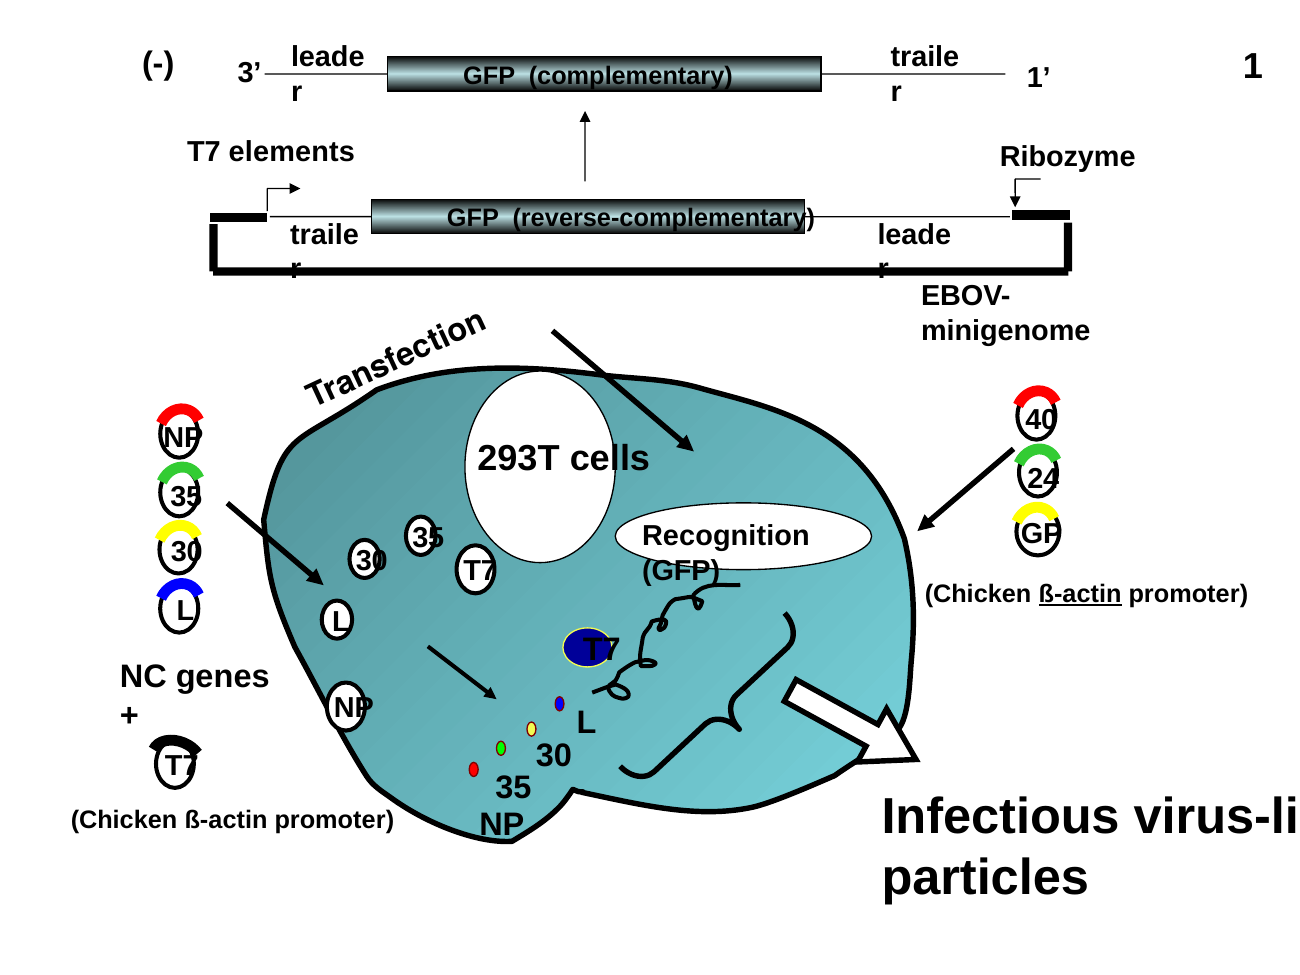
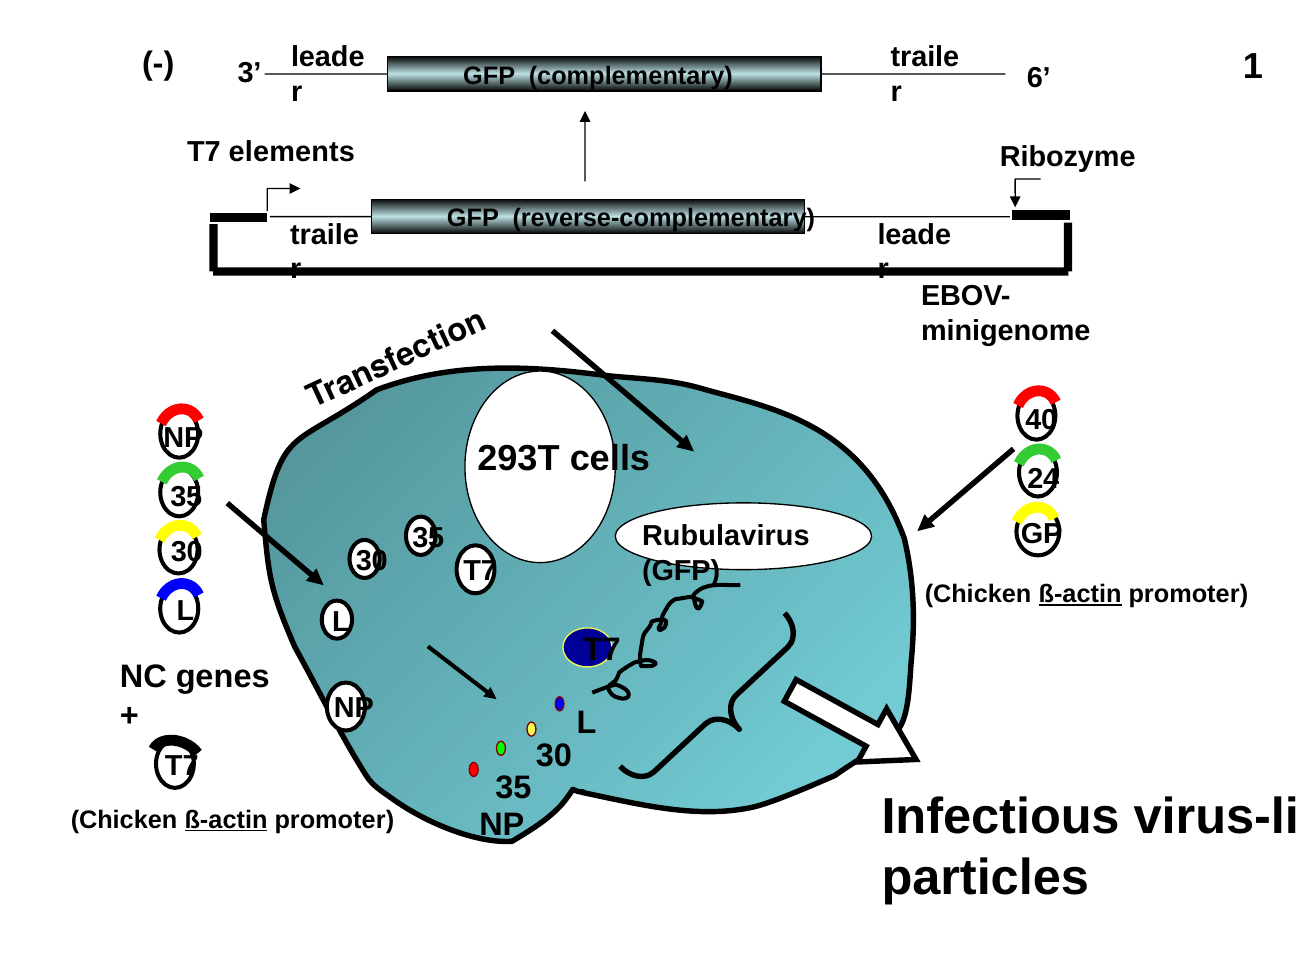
3 1: 1 -> 6 (1039, 78)
Recognition: Recognition -> Rubulavirus (726, 536)
ß-actin underline: none -> present (226, 820)
